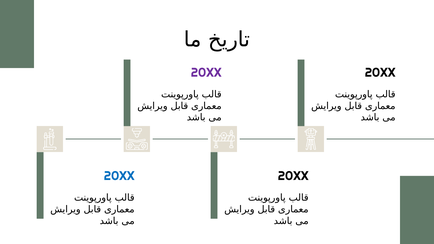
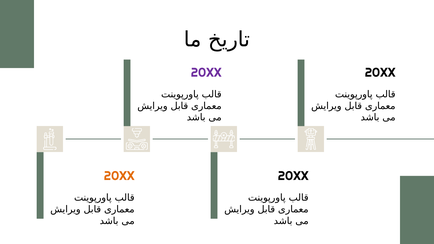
20XX colour: blue -> orange (119, 176)
